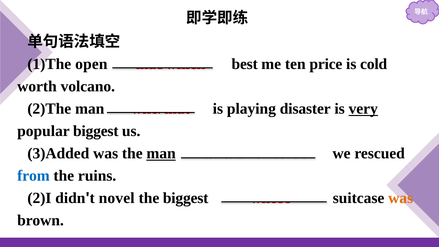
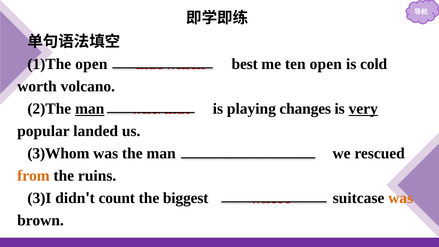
ten price: price -> open (326, 64)
man underline: none -> present (90, 109)
disaster: disaster -> changes (305, 109)
popular biggest: biggest -> landed (96, 131)
3)Added: 3)Added -> 3)Whom (58, 153)
man underline: present -> none (161, 153)
from colour: blue -> orange (33, 176)
2)I: 2)I -> 3)I (39, 198)
novel: novel -> count (117, 198)
